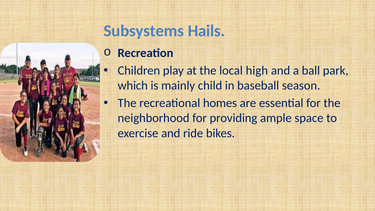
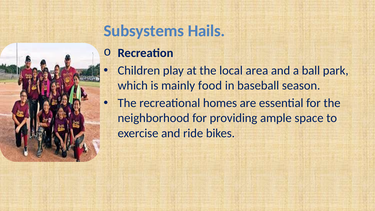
high: high -> area (257, 71)
child: child -> food (210, 86)
